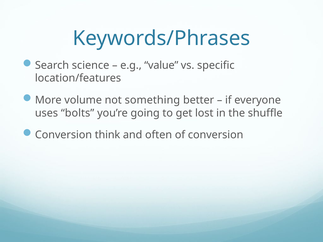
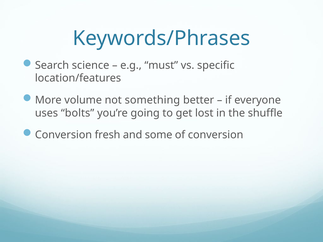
value: value -> must (161, 65)
think: think -> fresh (108, 135)
often: often -> some (159, 135)
